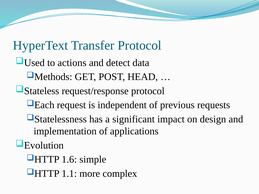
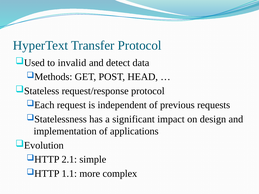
actions: actions -> invalid (72, 63)
1.6: 1.6 -> 2.1 (69, 160)
